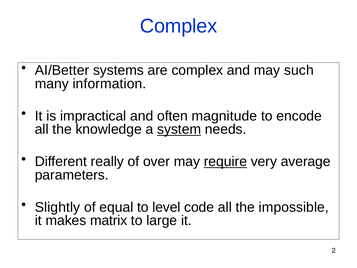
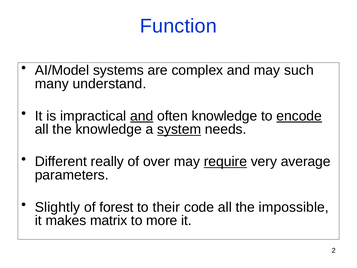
Complex: Complex -> Function (178, 26)
AI/Better: AI/Better -> AI/Model (62, 70)
information: information -> understand (109, 84)
and underline: none -> present (142, 116)
often magnitude: magnitude -> knowledge (225, 116)
encode underline: none -> present (299, 116)
equal: equal -> forest (116, 207)
level: level -> their (166, 207)
large: large -> more (162, 220)
